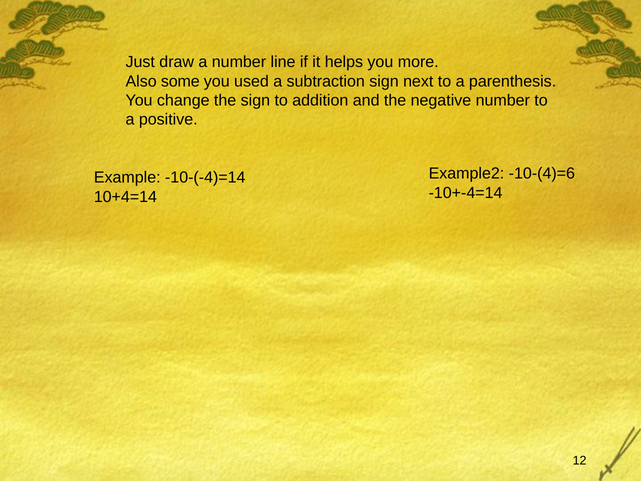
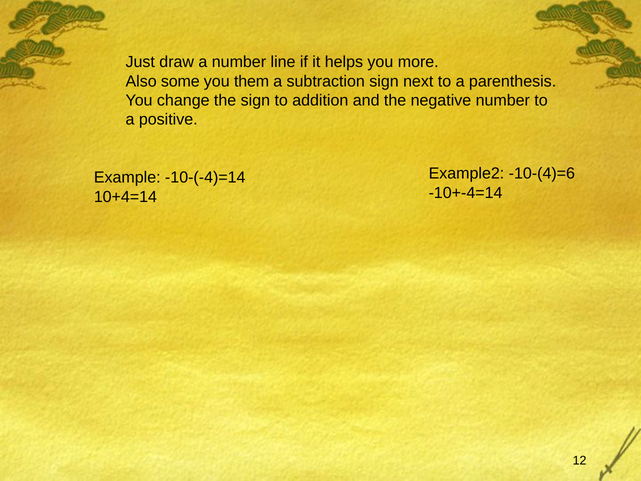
used: used -> them (252, 81)
